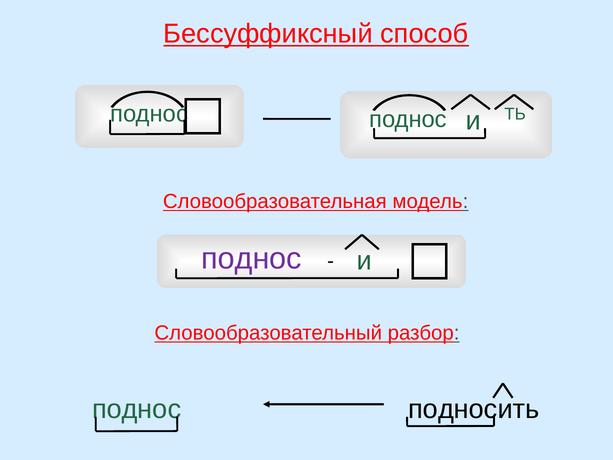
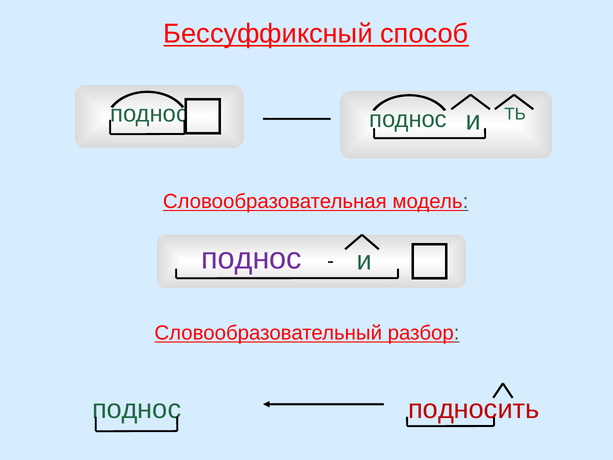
подносить colour: black -> red (474, 409)
